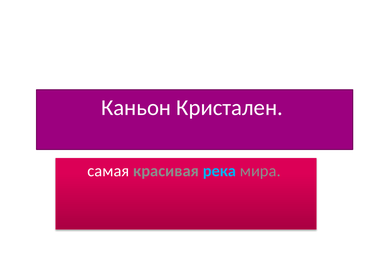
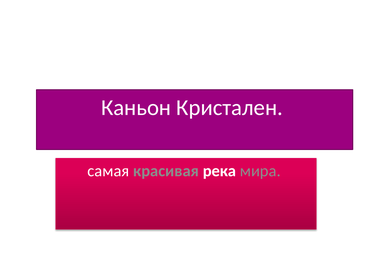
река colour: light blue -> white (219, 171)
